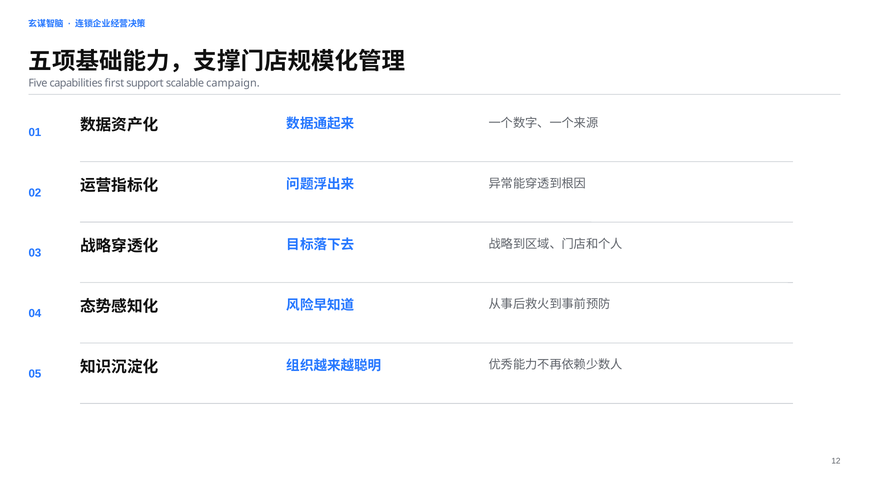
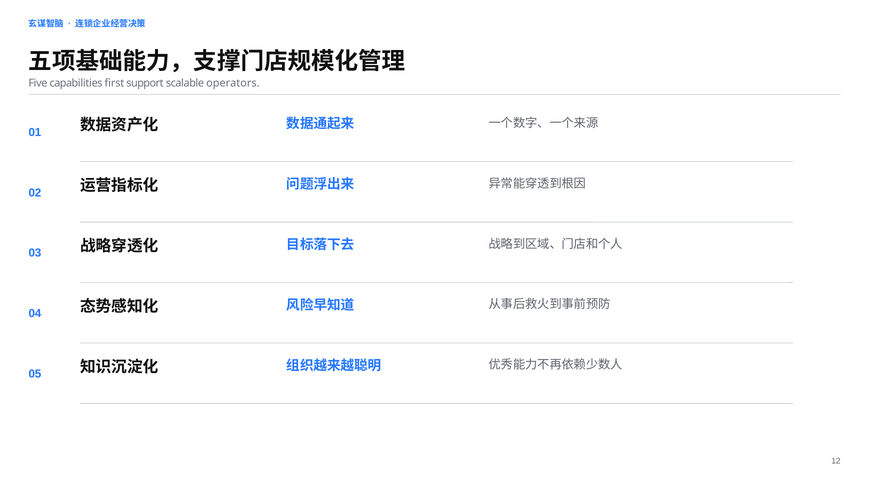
campaign: campaign -> operators (233, 83)
